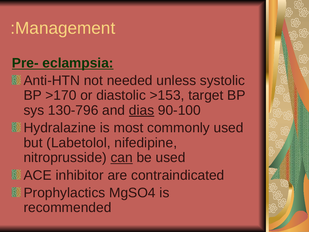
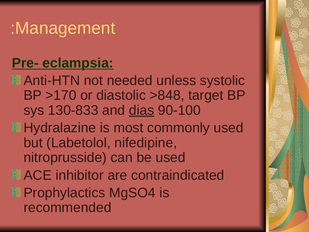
>153: >153 -> >848 (167, 95)
130-796: 130-796 -> 130-833 (73, 110)
can underline: present -> none (122, 157)
